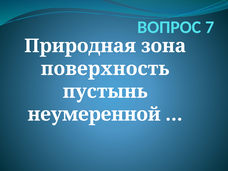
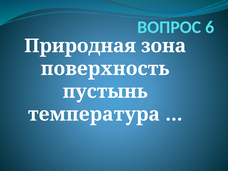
7: 7 -> 6 (210, 27)
неумеренной: неумеренной -> температура (94, 114)
